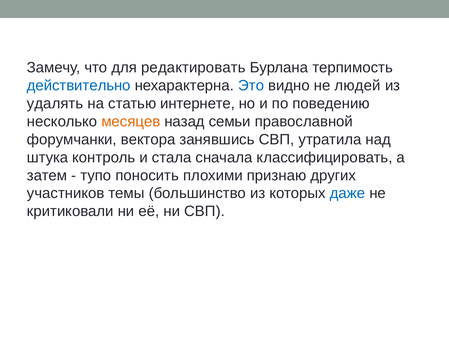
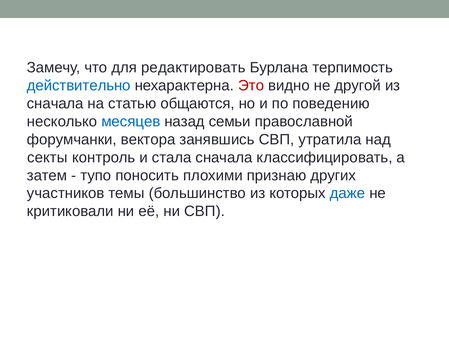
Это colour: blue -> red (251, 85)
людей: людей -> другой (358, 85)
удалять: удалять -> сначала (55, 103)
интернете: интернете -> общаются (198, 103)
месяцев colour: orange -> blue (131, 121)
штука: штука -> секты (47, 157)
